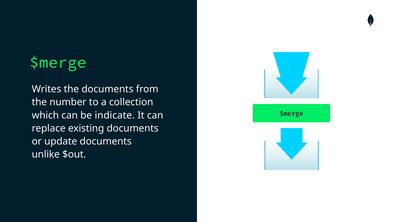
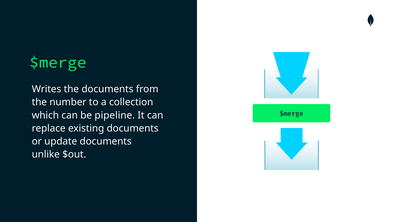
indicate: indicate -> pipeline (115, 115)
